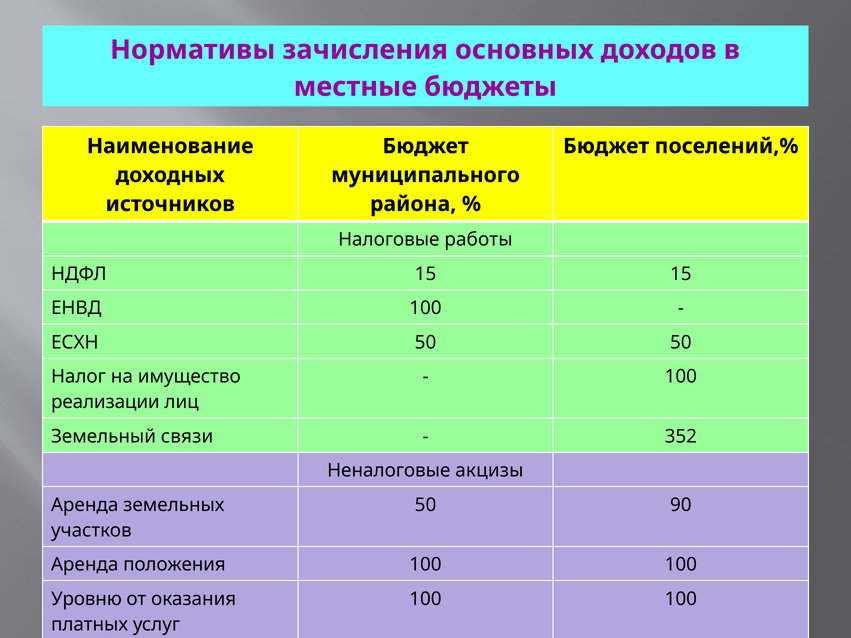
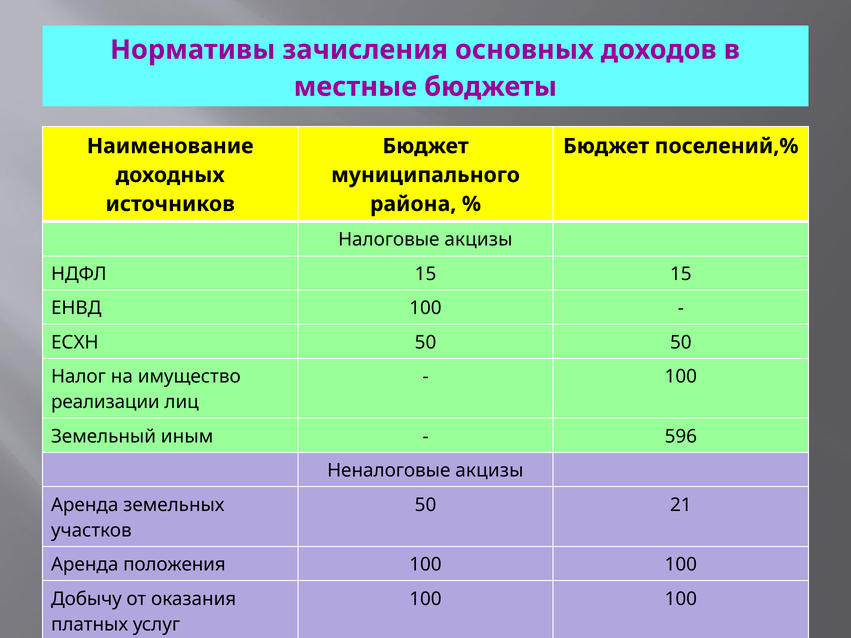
Налоговые работы: работы -> акцизы (478, 240)
связи: связи -> иным (187, 437)
352: 352 -> 596 (681, 437)
90: 90 -> 21 (681, 505)
Уровню: Уровню -> Добычу (86, 599)
